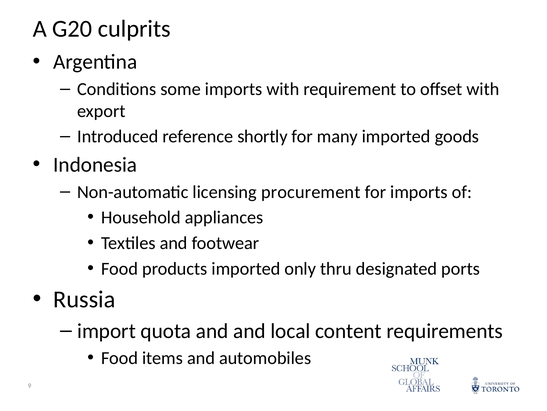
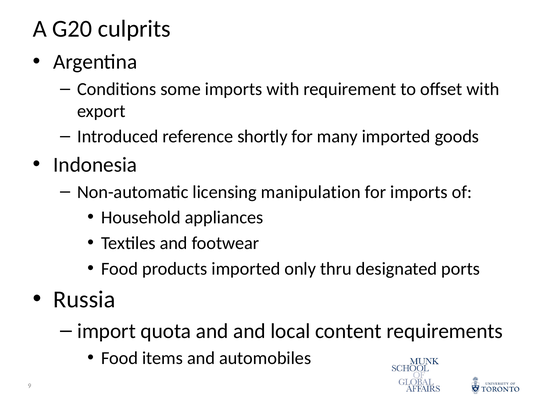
procurement: procurement -> manipulation (311, 192)
